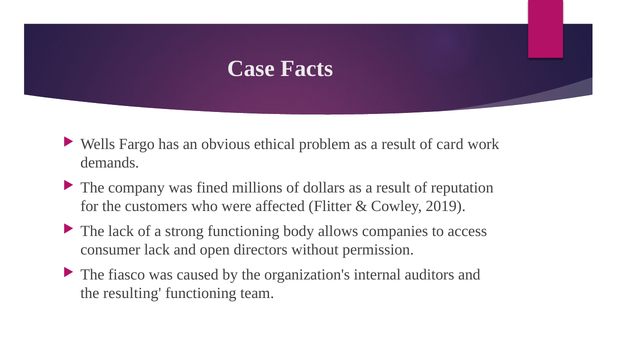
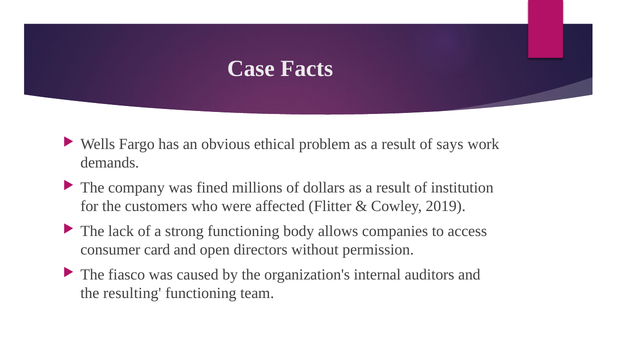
card: card -> says (450, 144)
reputation: reputation -> institution (462, 188)
consumer lack: lack -> card (157, 250)
